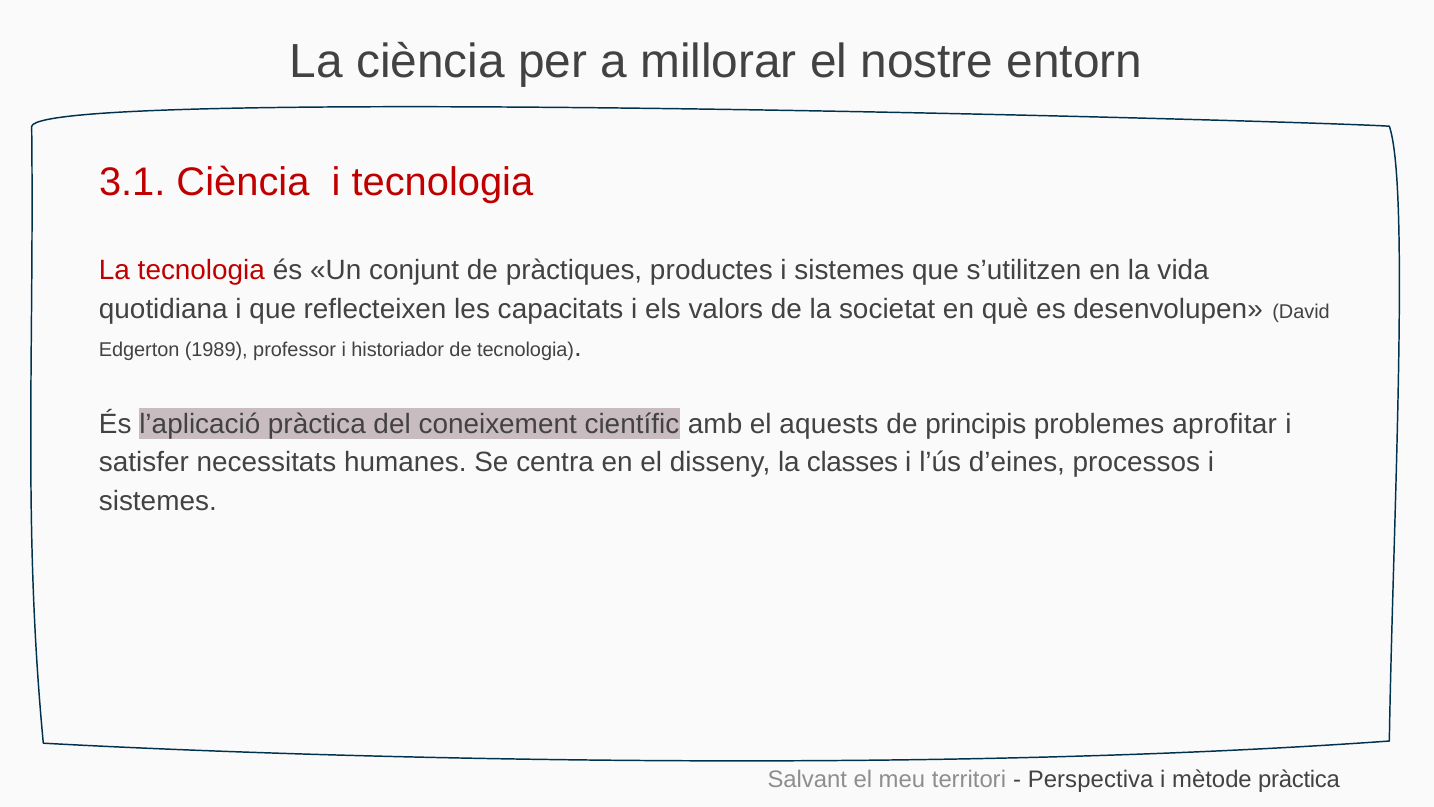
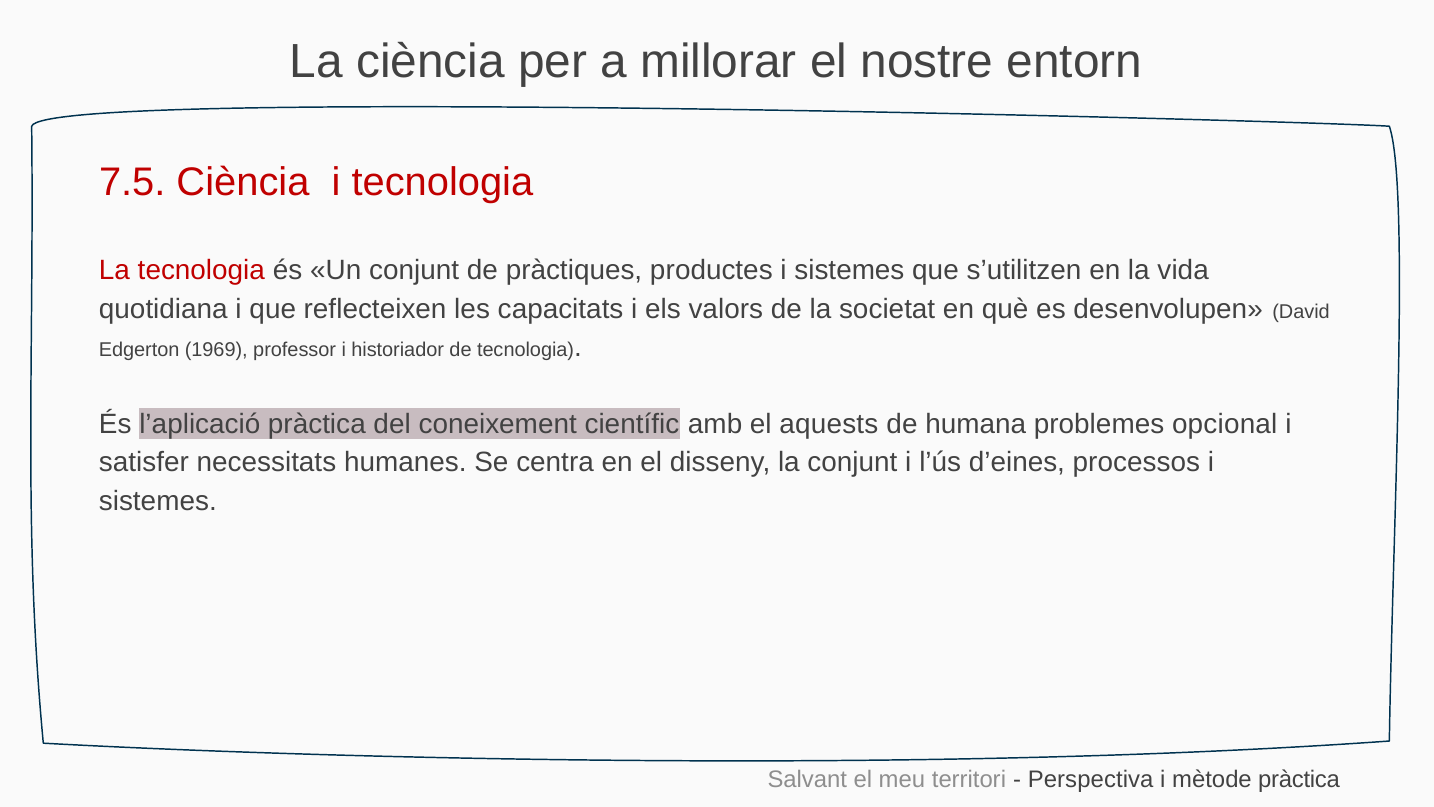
3.1: 3.1 -> 7.5 (132, 182)
1989: 1989 -> 1969 (216, 350)
principis: principis -> humana (976, 424)
aprofitar: aprofitar -> opcional (1225, 424)
la classes: classes -> conjunt (852, 462)
